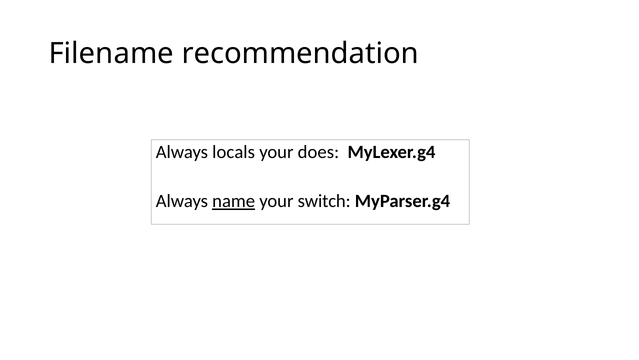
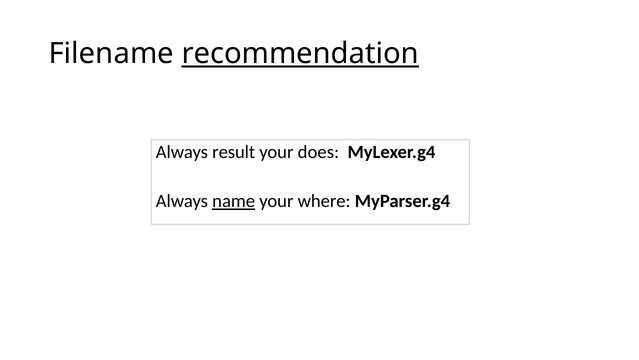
recommendation underline: none -> present (300, 54)
locals: locals -> result (234, 152)
switch: switch -> where (324, 201)
